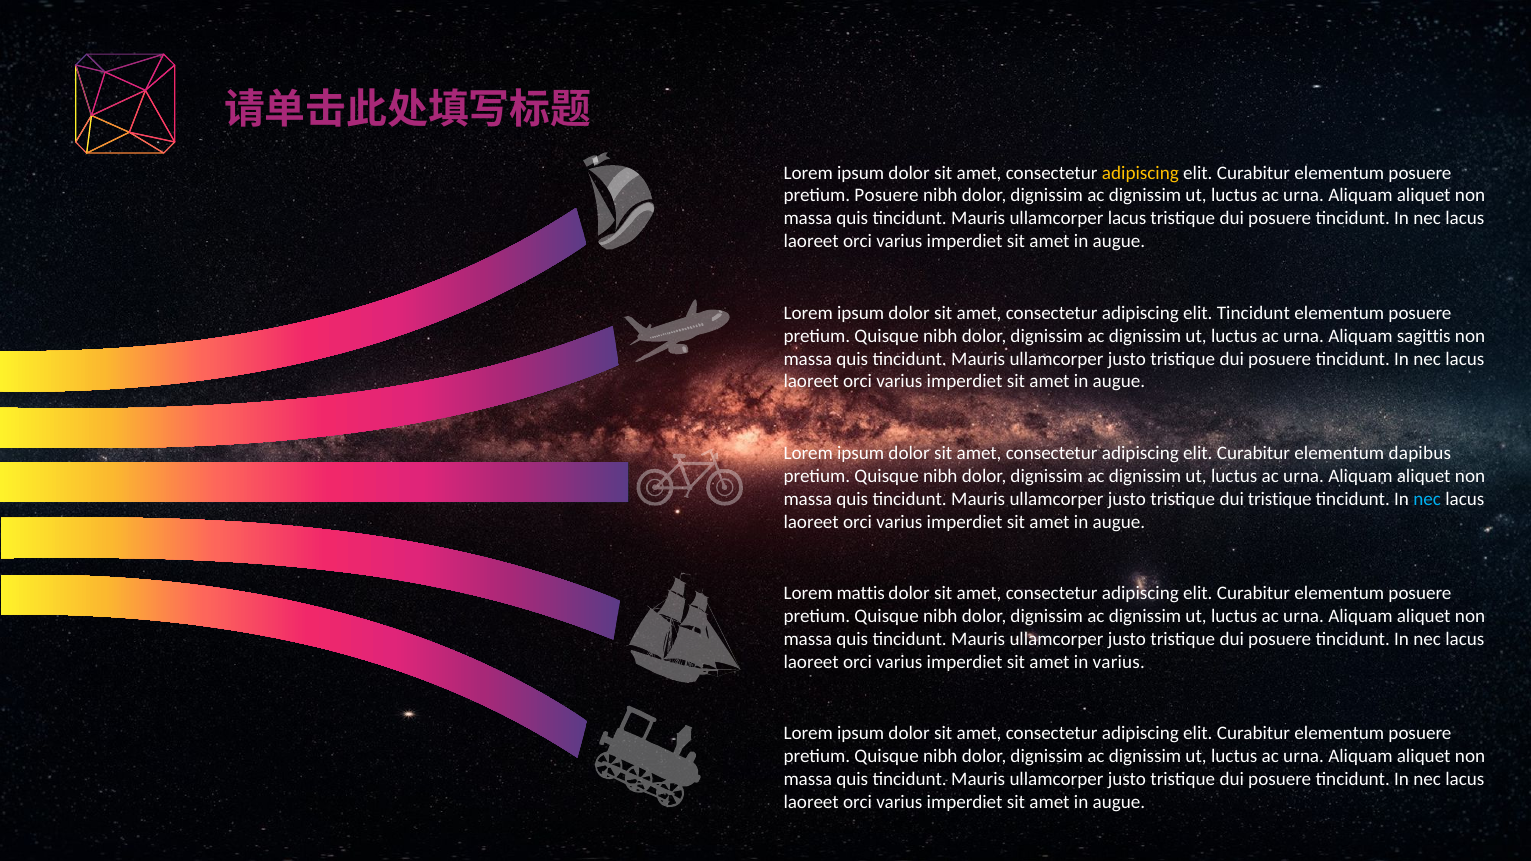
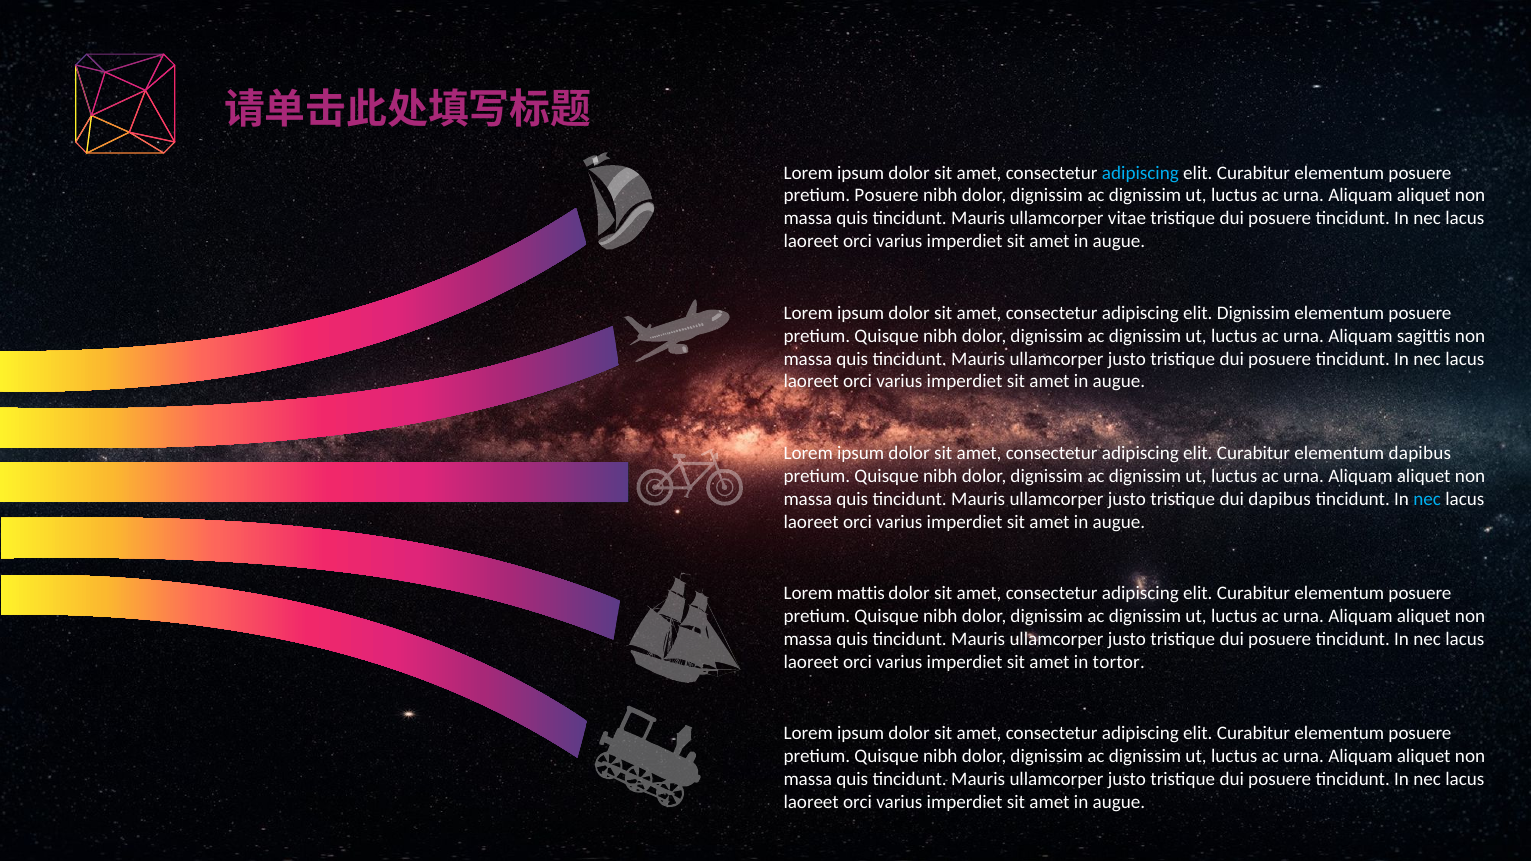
adipiscing colour: yellow -> light blue (1140, 173)
ullamcorper lacus: lacus -> vitae (1127, 219)
elit Tincidunt: Tincidunt -> Dignissim (1253, 313)
dui tristique: tristique -> dapibus (1280, 499)
in varius: varius -> tortor (1119, 662)
